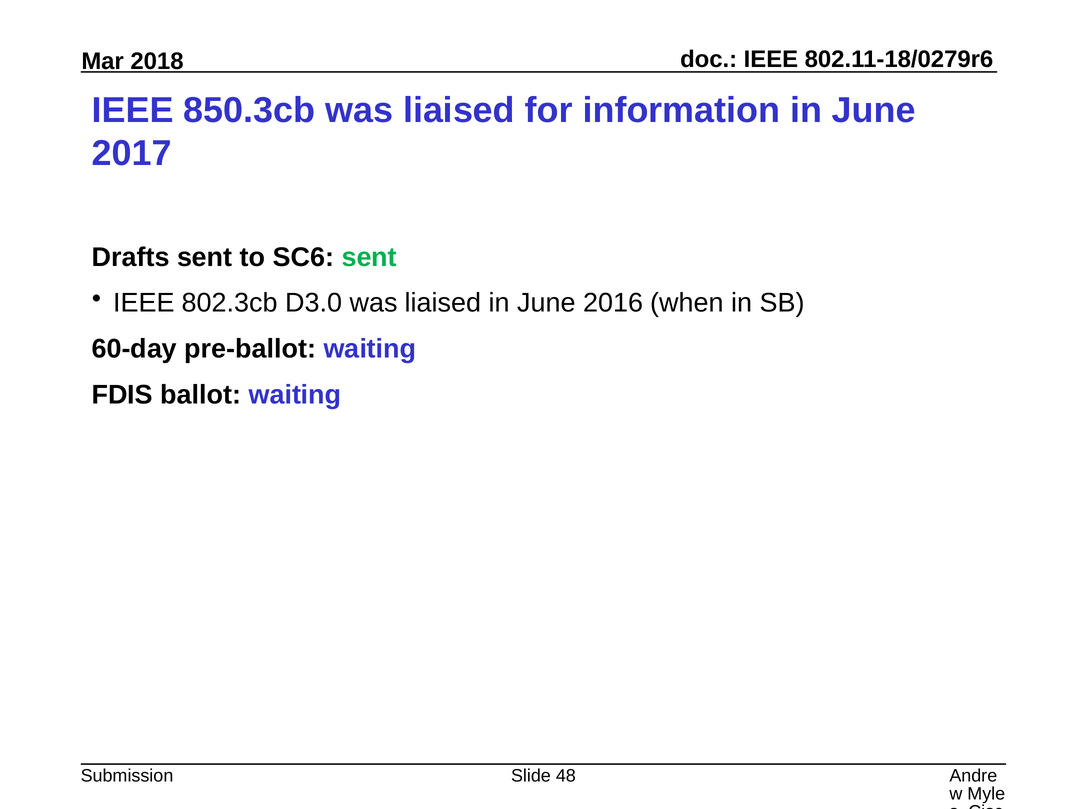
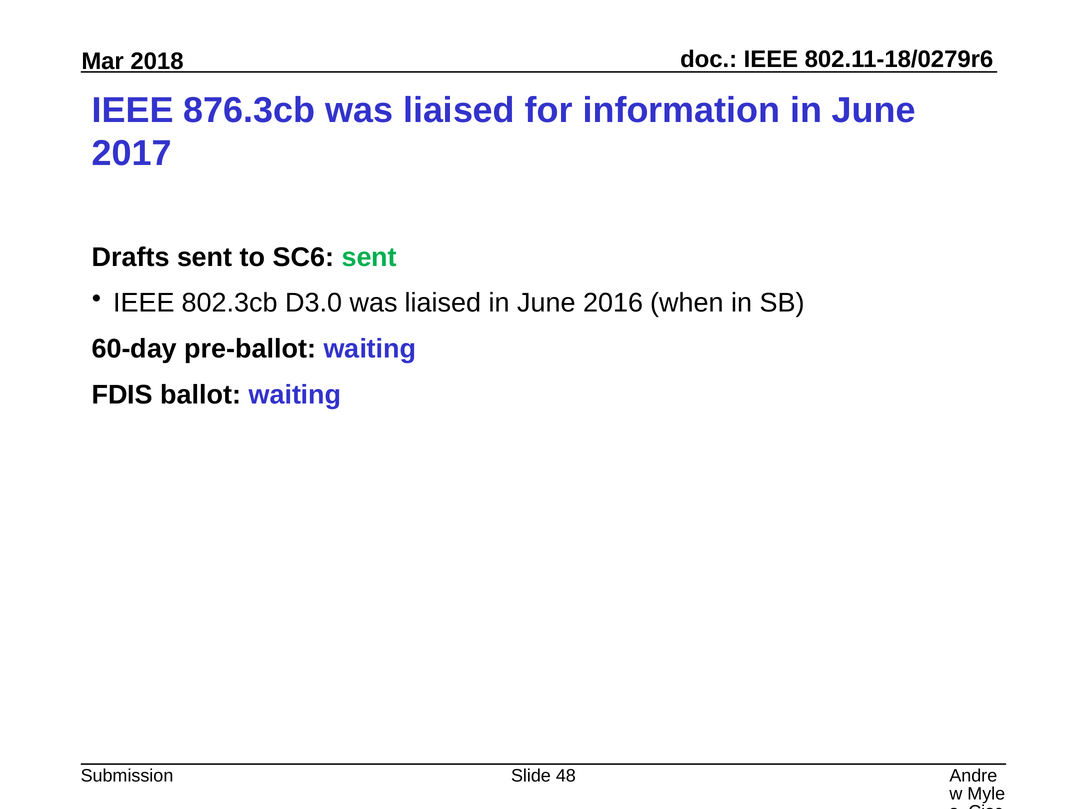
850.3cb: 850.3cb -> 876.3cb (249, 110)
